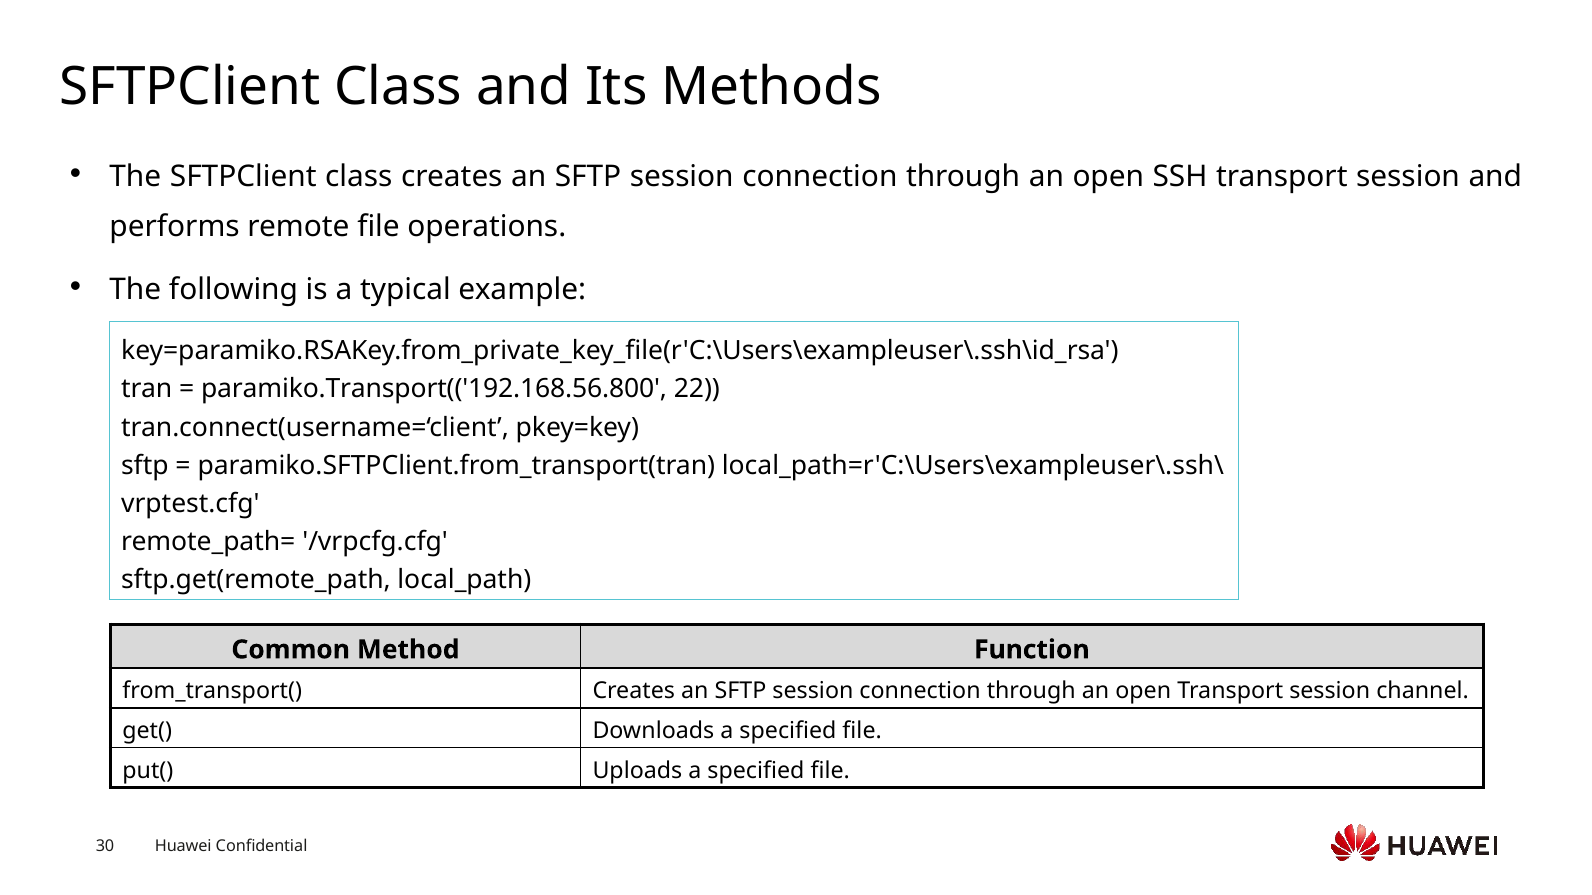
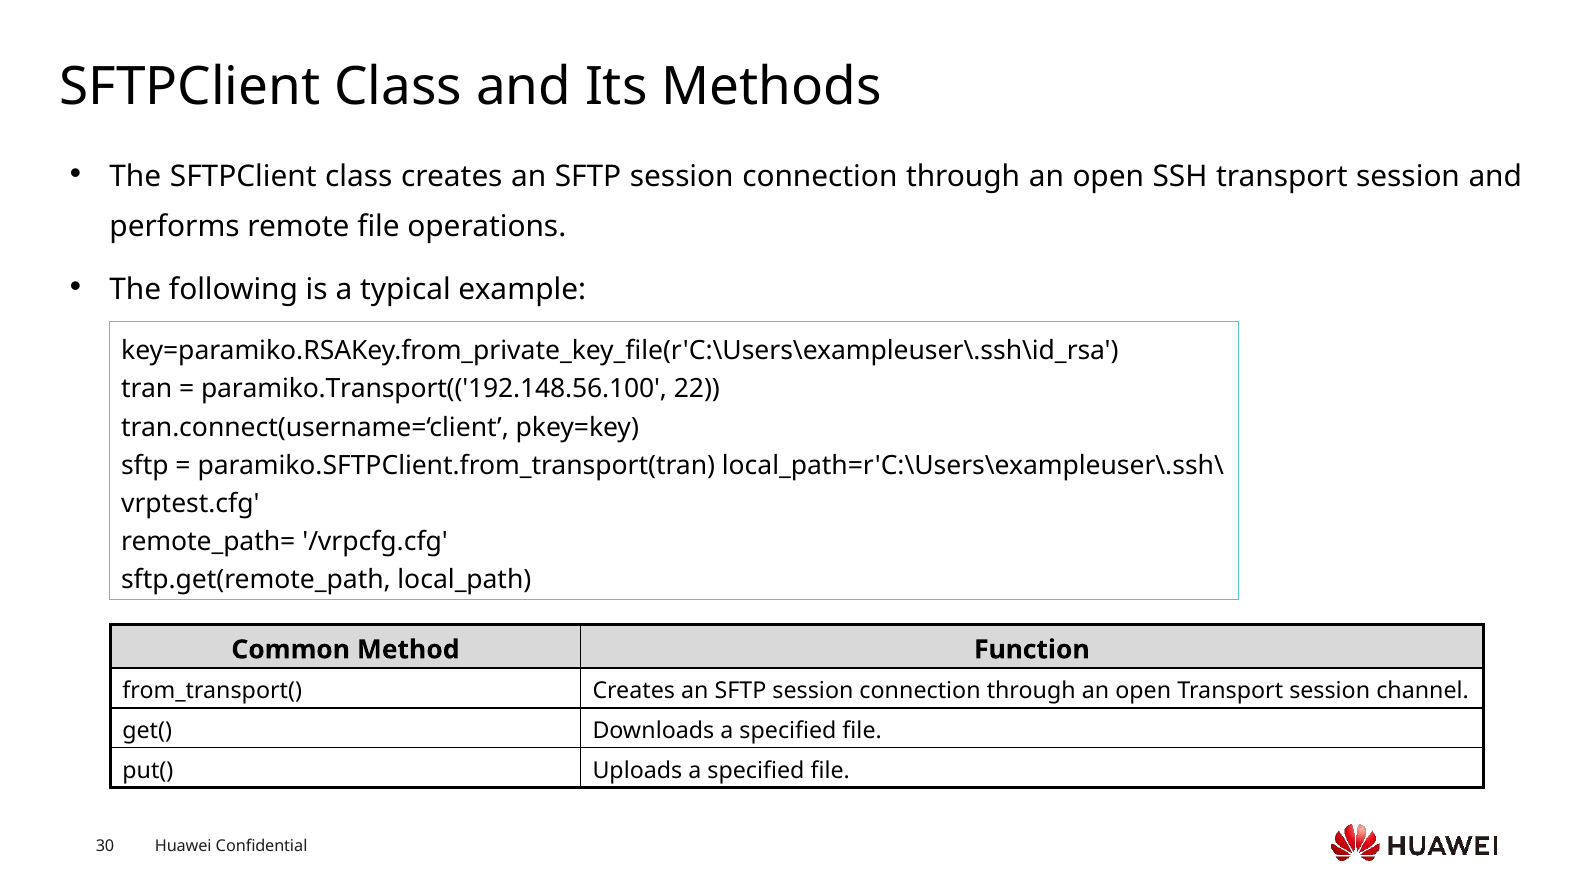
paramiko.Transport(('192.168.56.800: paramiko.Transport(('192.168.56.800 -> paramiko.Transport(('192.148.56.100 (434, 389)
